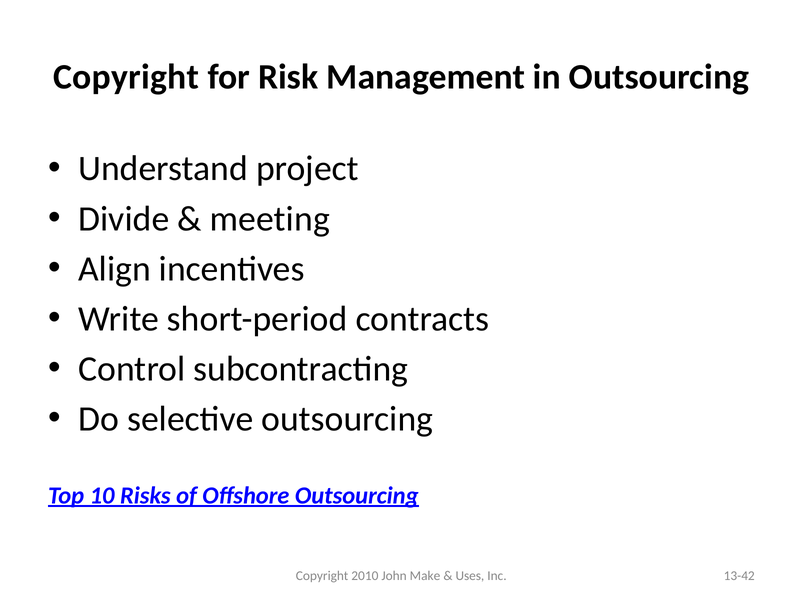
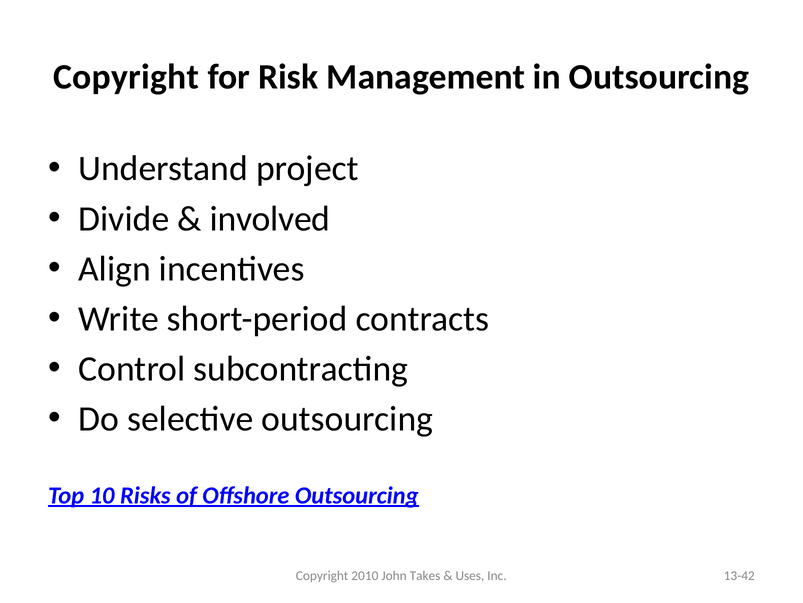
meeting: meeting -> involved (270, 218)
Make: Make -> Takes (425, 575)
